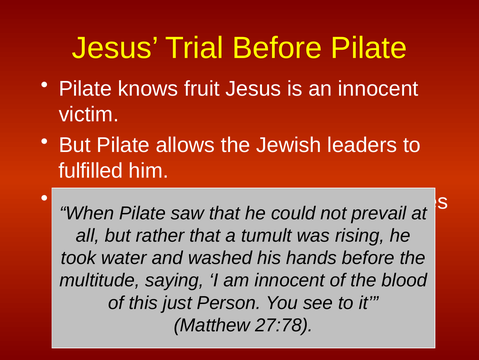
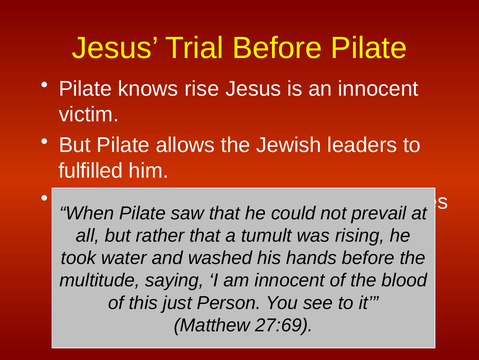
fruit: fruit -> rise (202, 89)
27:78: 27:78 -> 27:69 (284, 325)
